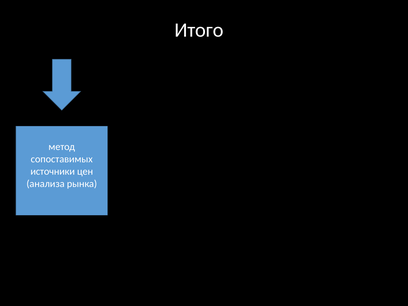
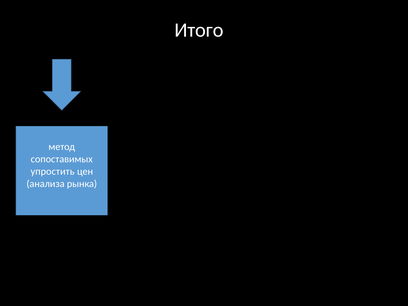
источники: источники -> упростить (53, 171)
